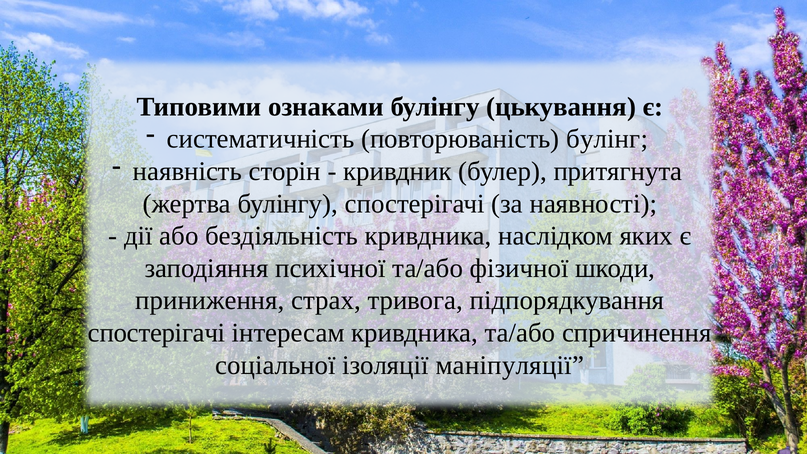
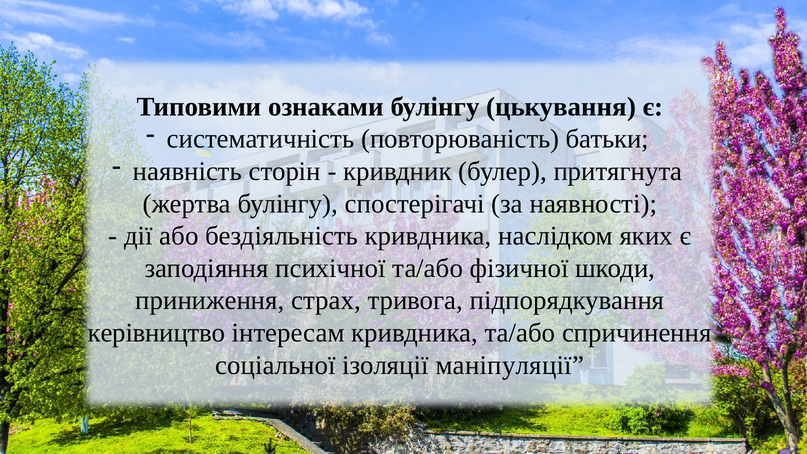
булінг: булінг -> батьки (607, 139)
спостерігачі: спостерігачі -> керівництво (157, 333)
